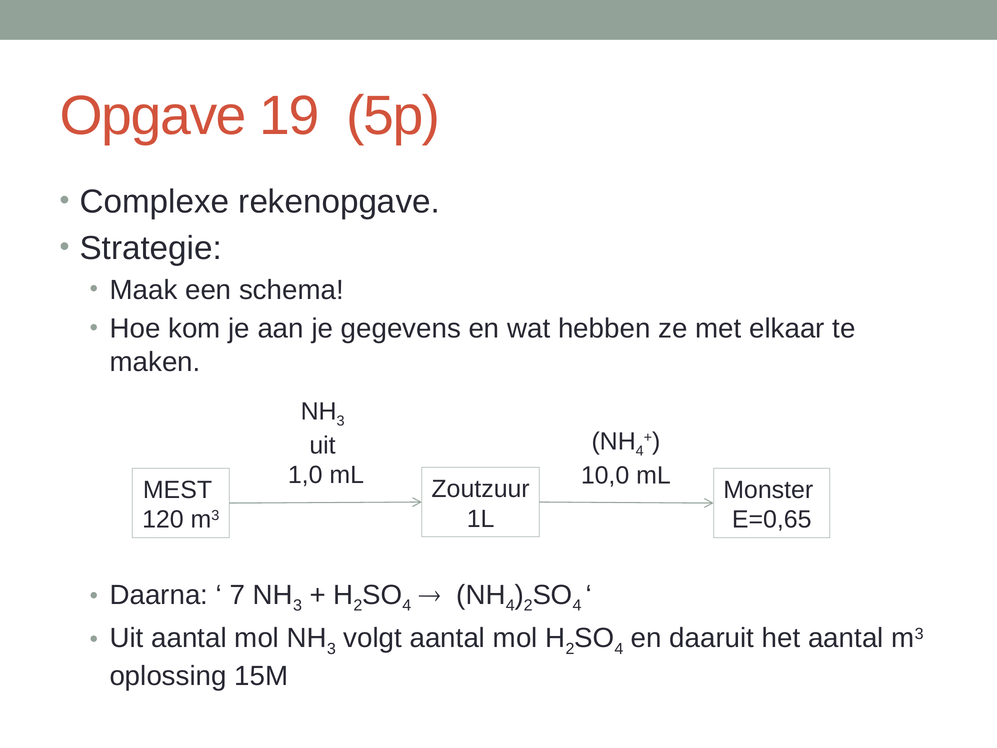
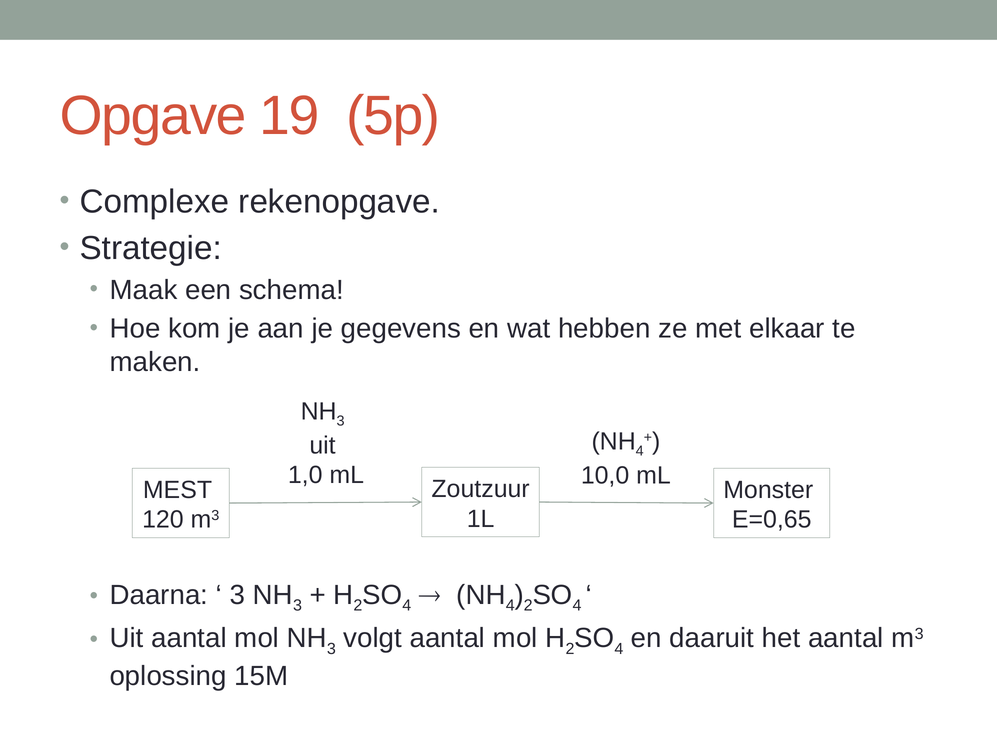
7: 7 -> 3 (238, 595)
